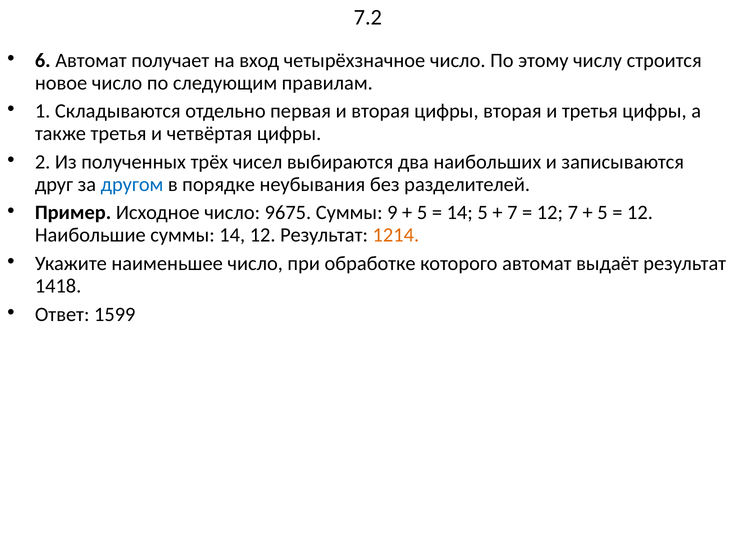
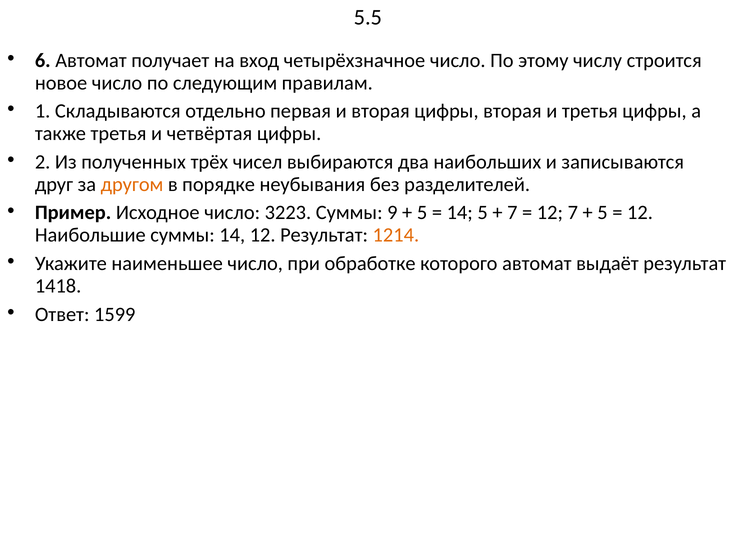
7.2: 7.2 -> 5.5 (368, 18)
другом colour: blue -> orange (132, 185)
9675: 9675 -> 3223 (288, 213)
